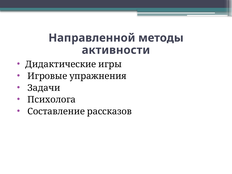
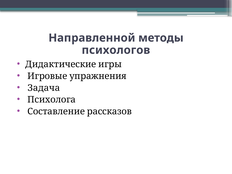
активности: активности -> психологов (116, 50)
Задачи: Задачи -> Задача (44, 88)
